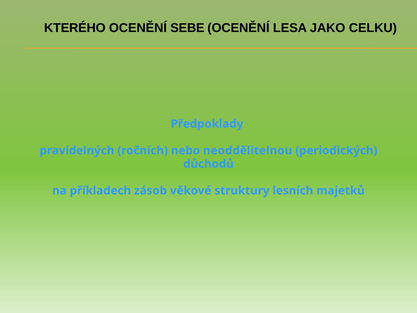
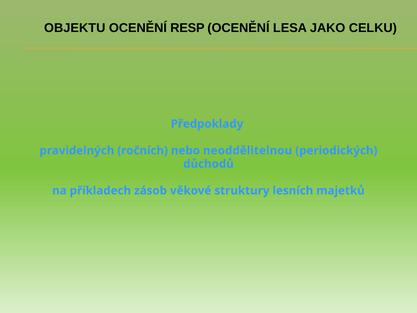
KTERÉHO: KTERÉHO -> OBJEKTU (75, 28)
SEBE: SEBE -> RESP (187, 28)
